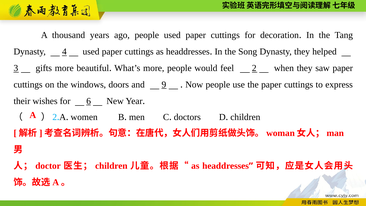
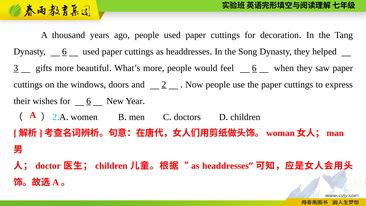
Dynasty 4: 4 -> 6 (64, 52)
feel 2: 2 -> 6 (254, 68)
9: 9 -> 2 (164, 85)
